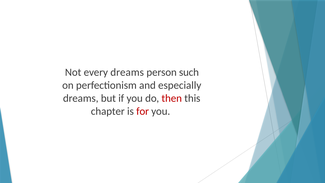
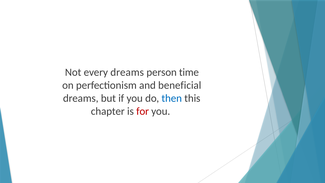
such: such -> time (189, 72)
especially: especially -> beneficial (180, 85)
then colour: red -> blue (172, 98)
